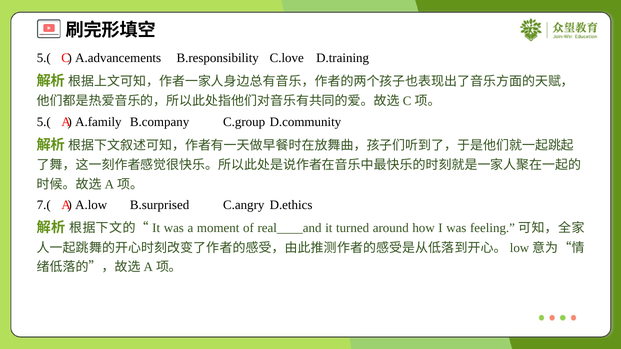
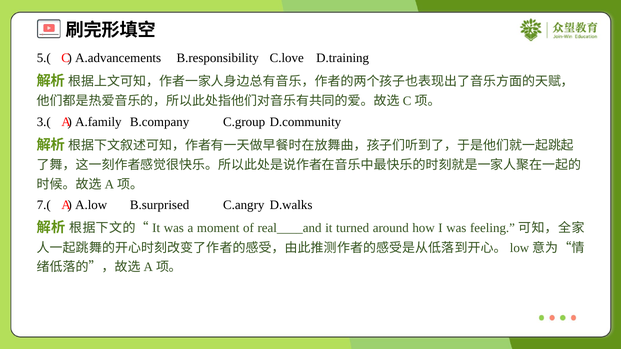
5.(: 5.( -> 3.( (44, 122)
D.ethics: D.ethics -> D.walks (291, 205)
